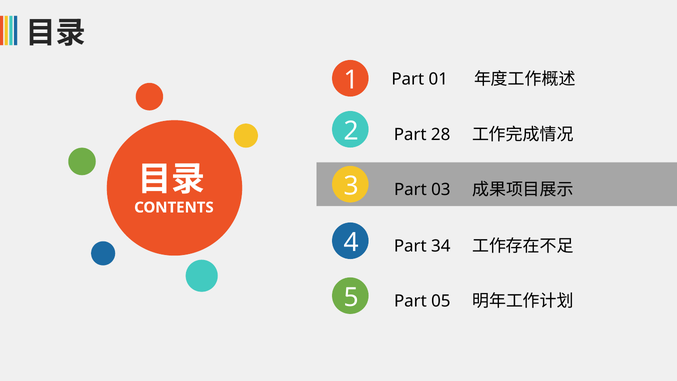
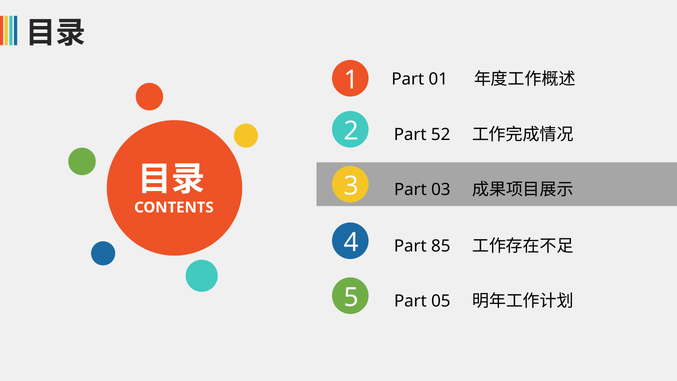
28: 28 -> 52 (441, 135)
34: 34 -> 85 (441, 246)
